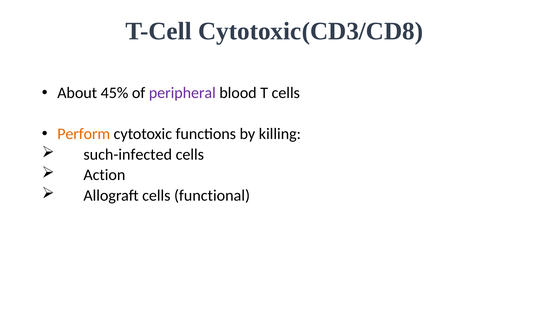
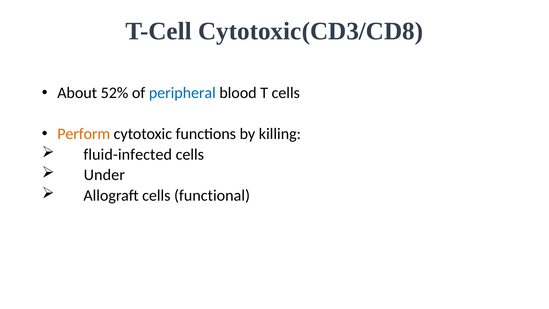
45%: 45% -> 52% (115, 93)
peripheral colour: purple -> blue (182, 93)
such-infected: such-infected -> fluid-infected (128, 154)
Action: Action -> Under (104, 175)
